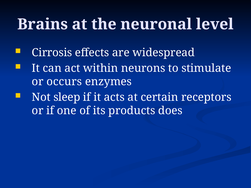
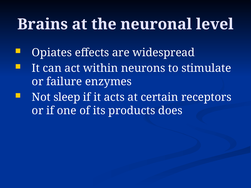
Cirrosis: Cirrosis -> Opiates (52, 53)
occurs: occurs -> failure (64, 82)
